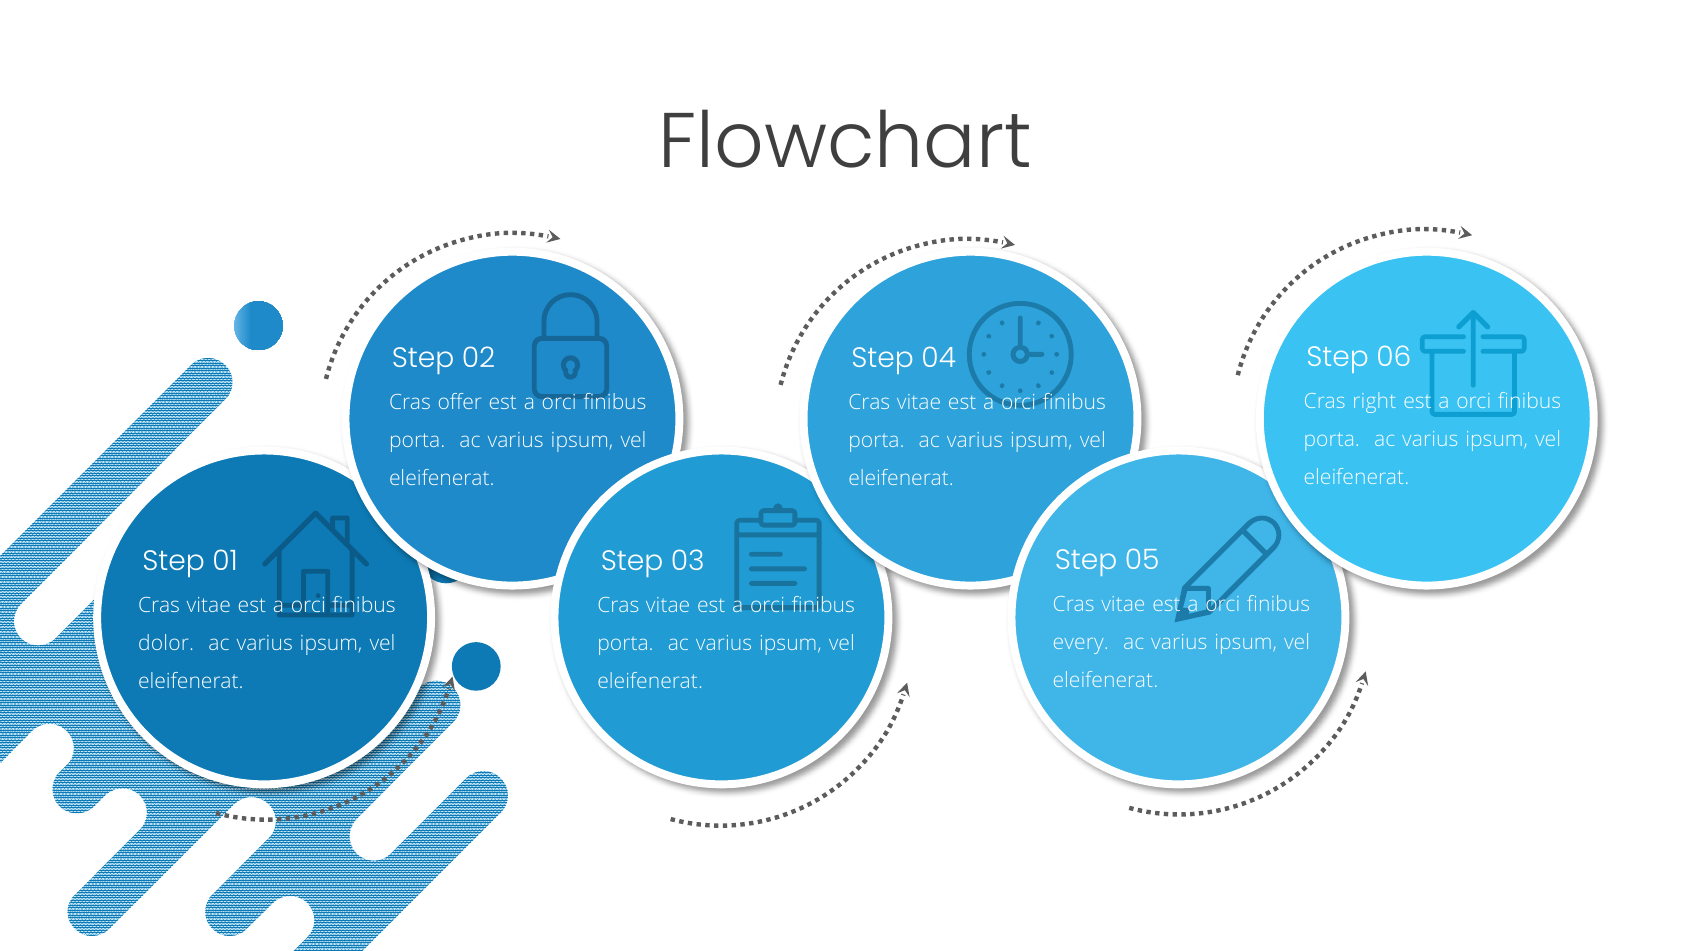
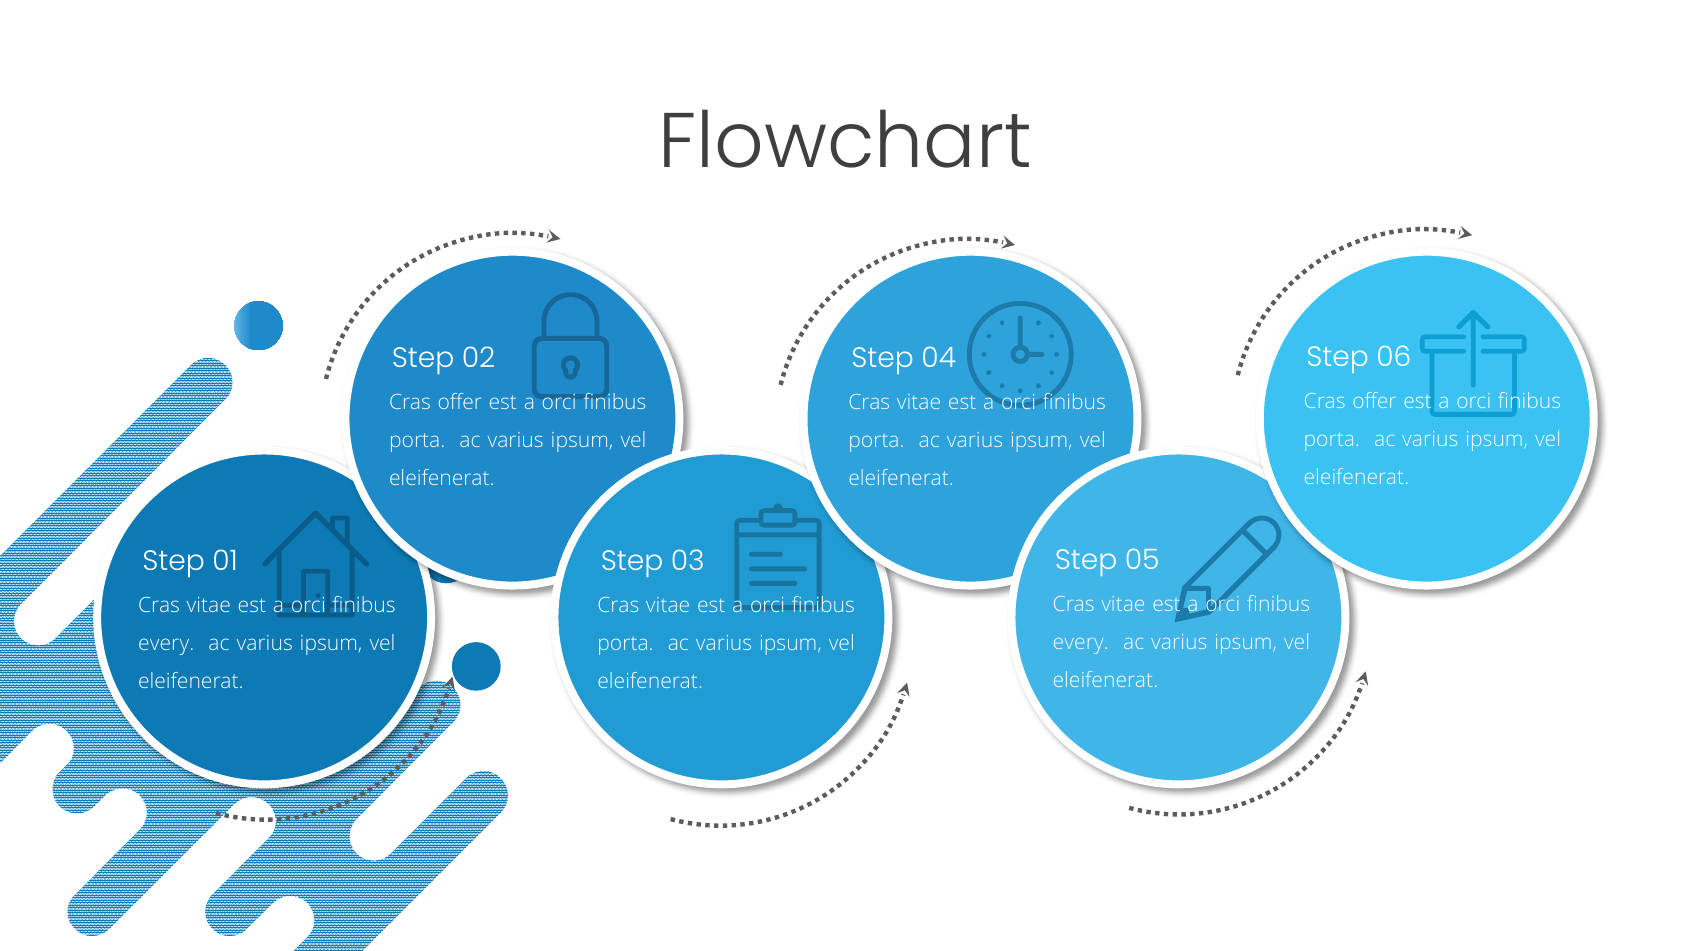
right: right -> offer (1374, 401)
dolor: dolor -> every (166, 644)
